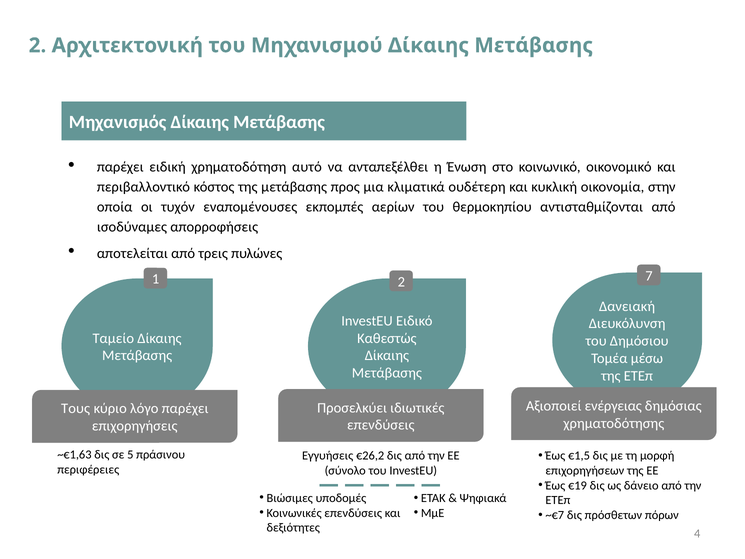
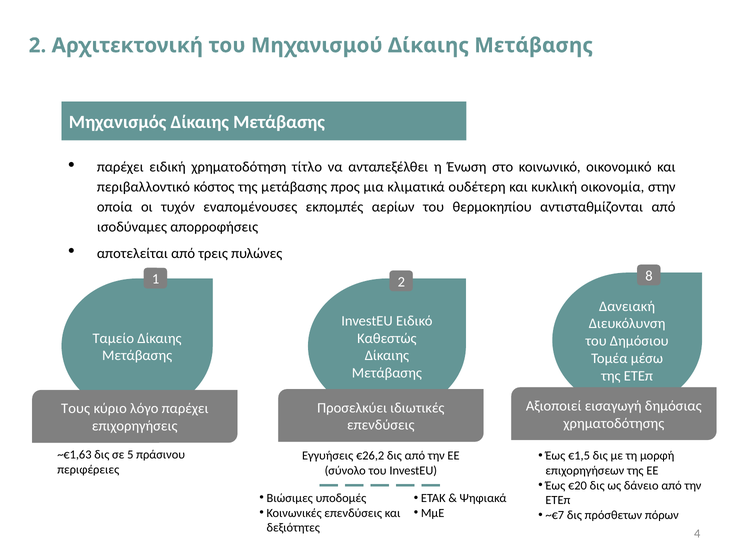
αυτό: αυτό -> τίτλο (307, 167)
7: 7 -> 8 (649, 276)
ενέργειας: ενέργειας -> εισαγωγή (613, 406)
€19: €19 -> €20 (577, 485)
